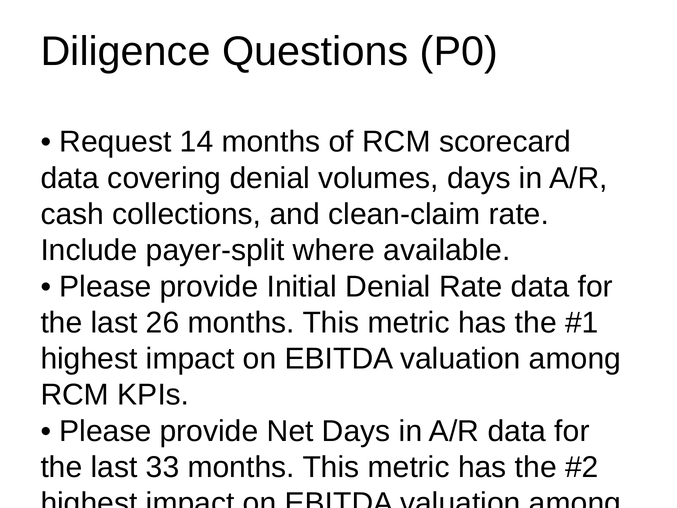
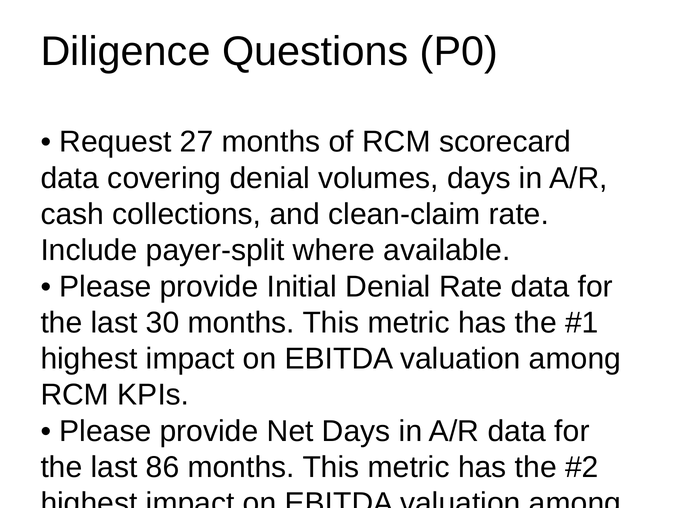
14: 14 -> 27 (197, 142)
26: 26 -> 30 (163, 323)
33: 33 -> 86 (163, 467)
